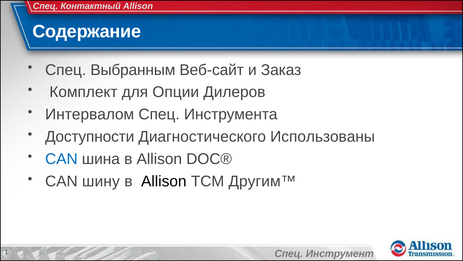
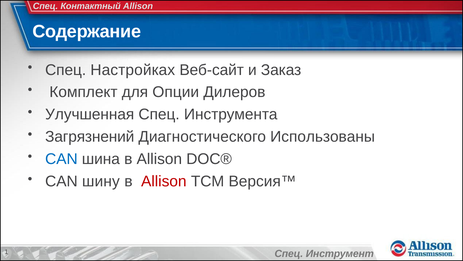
Выбранным: Выбранным -> Настройках (133, 70)
Интервалом: Интервалом -> Улучшенная (90, 114)
Доступности: Доступности -> Загрязнений (90, 136)
Allison colour: black -> red (164, 181)
Другим™: Другим™ -> Версия™ (262, 181)
